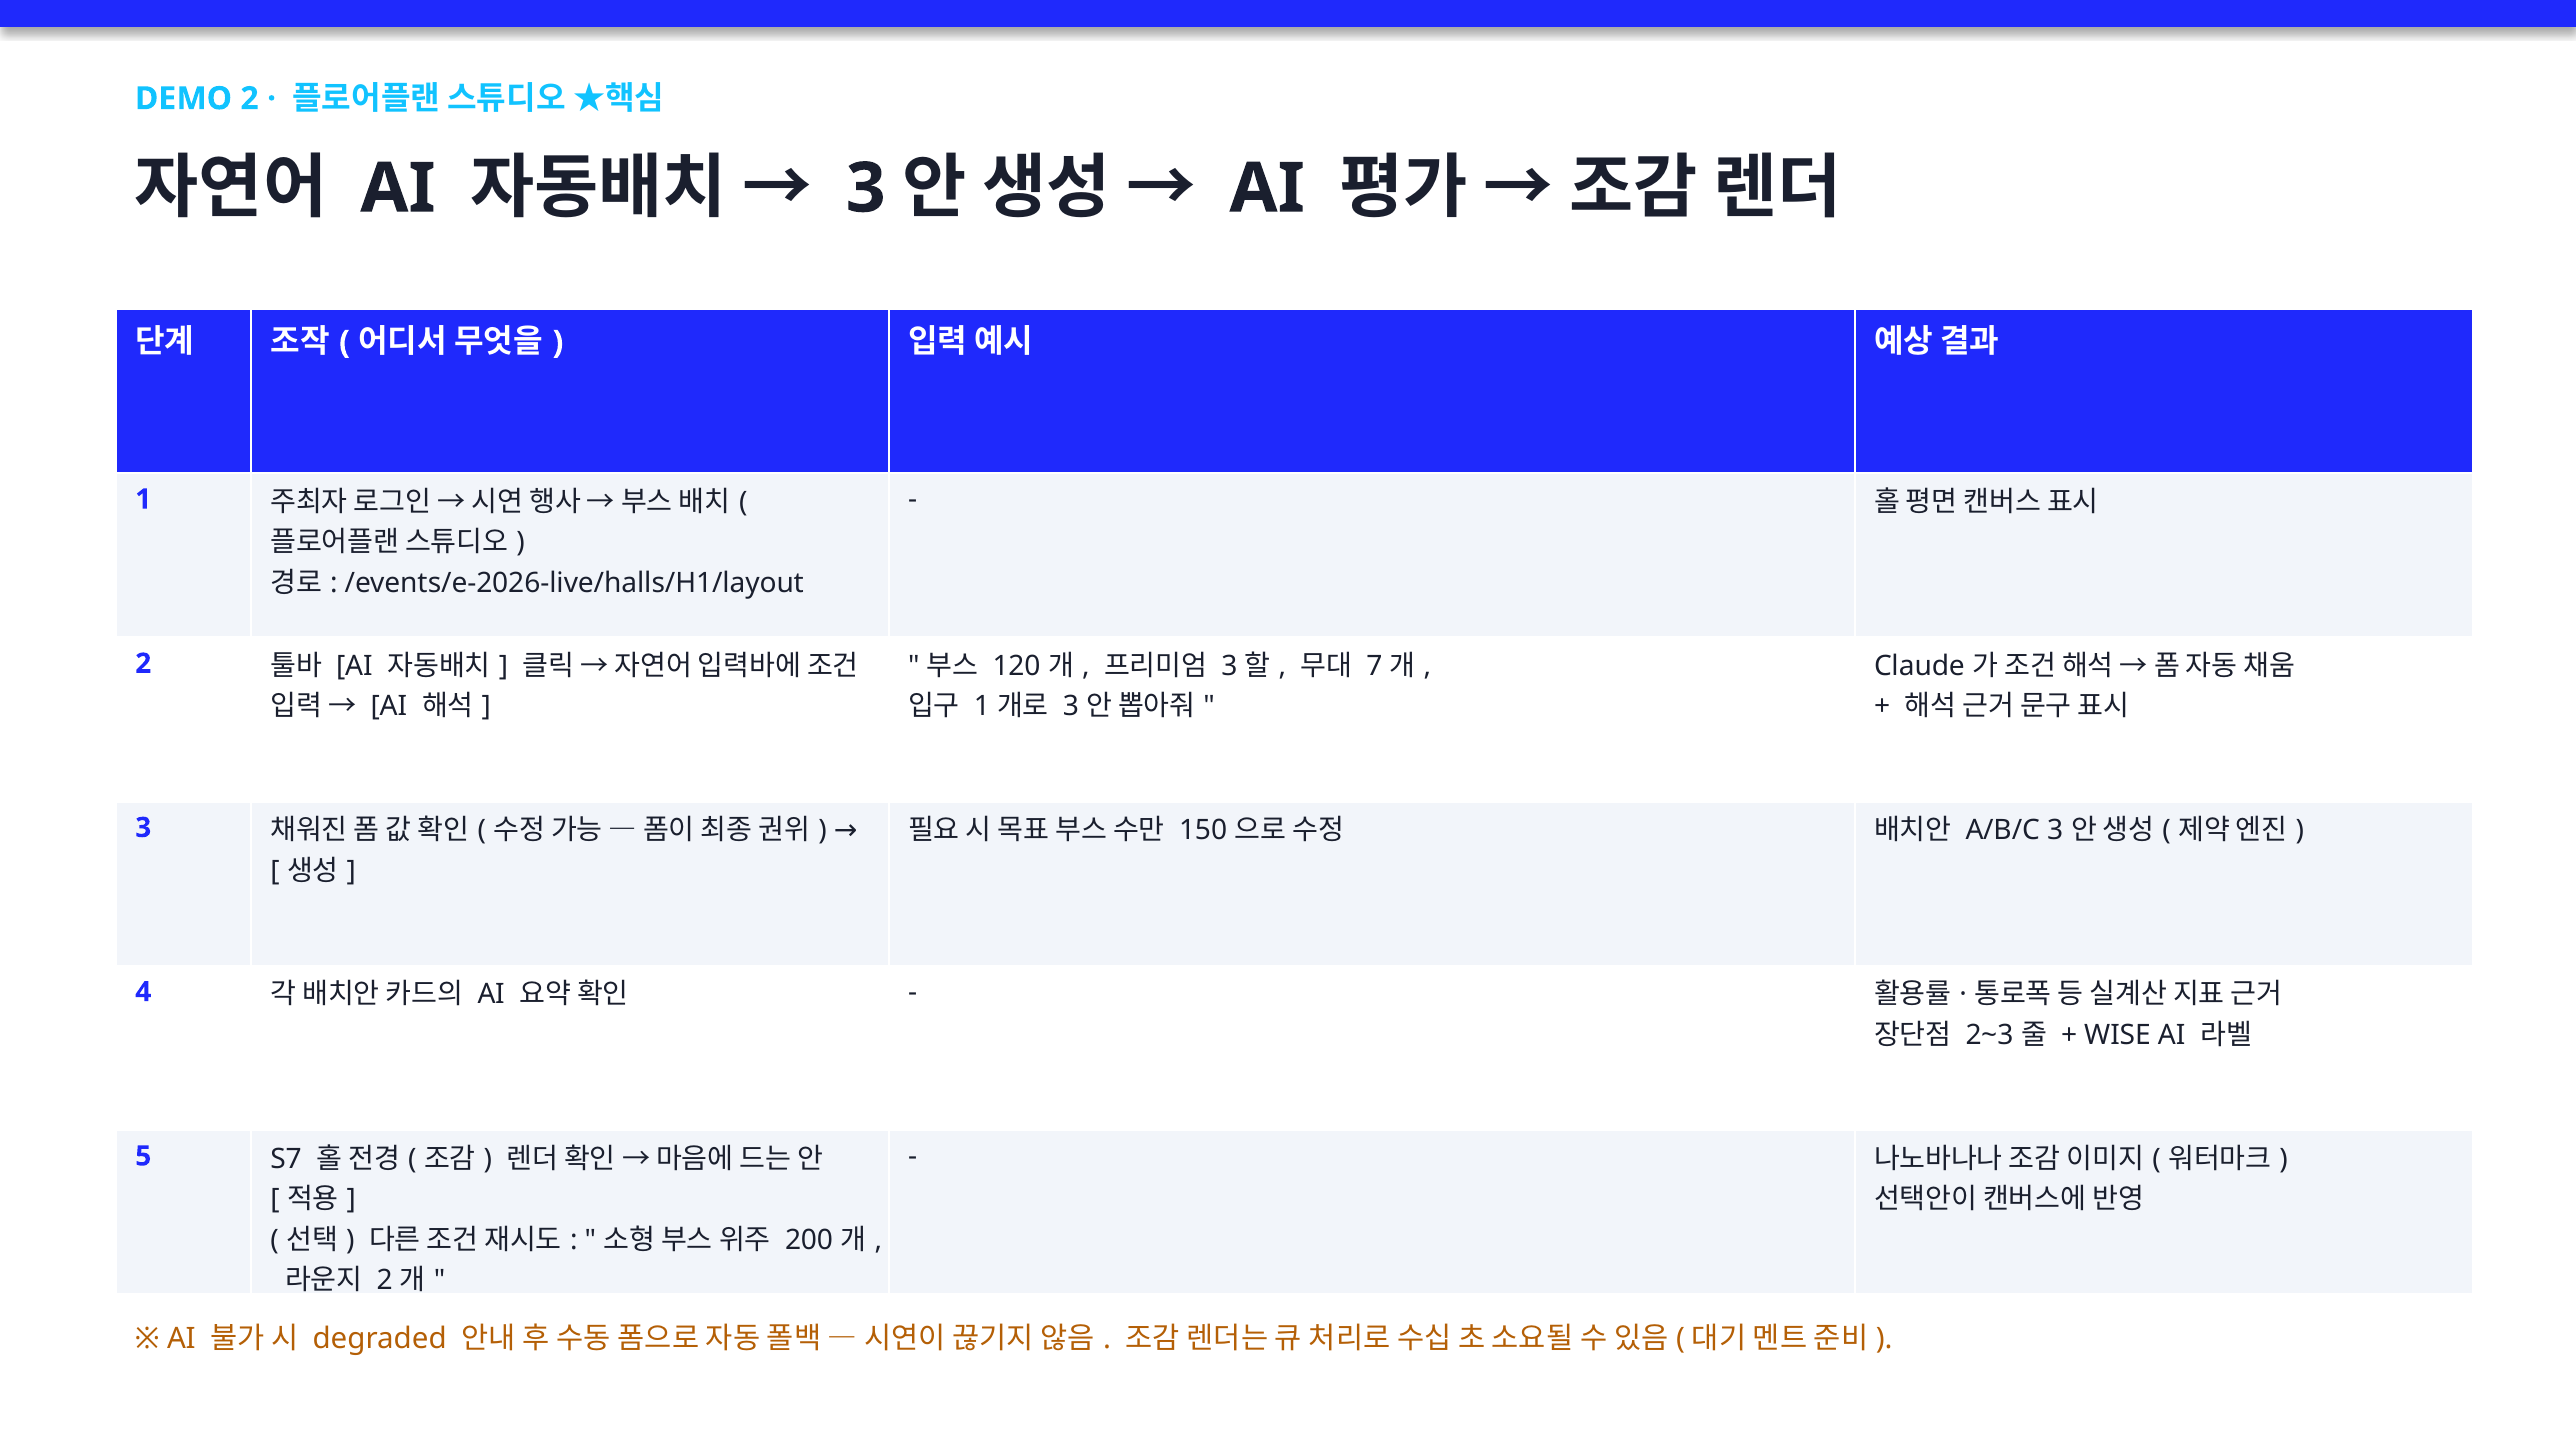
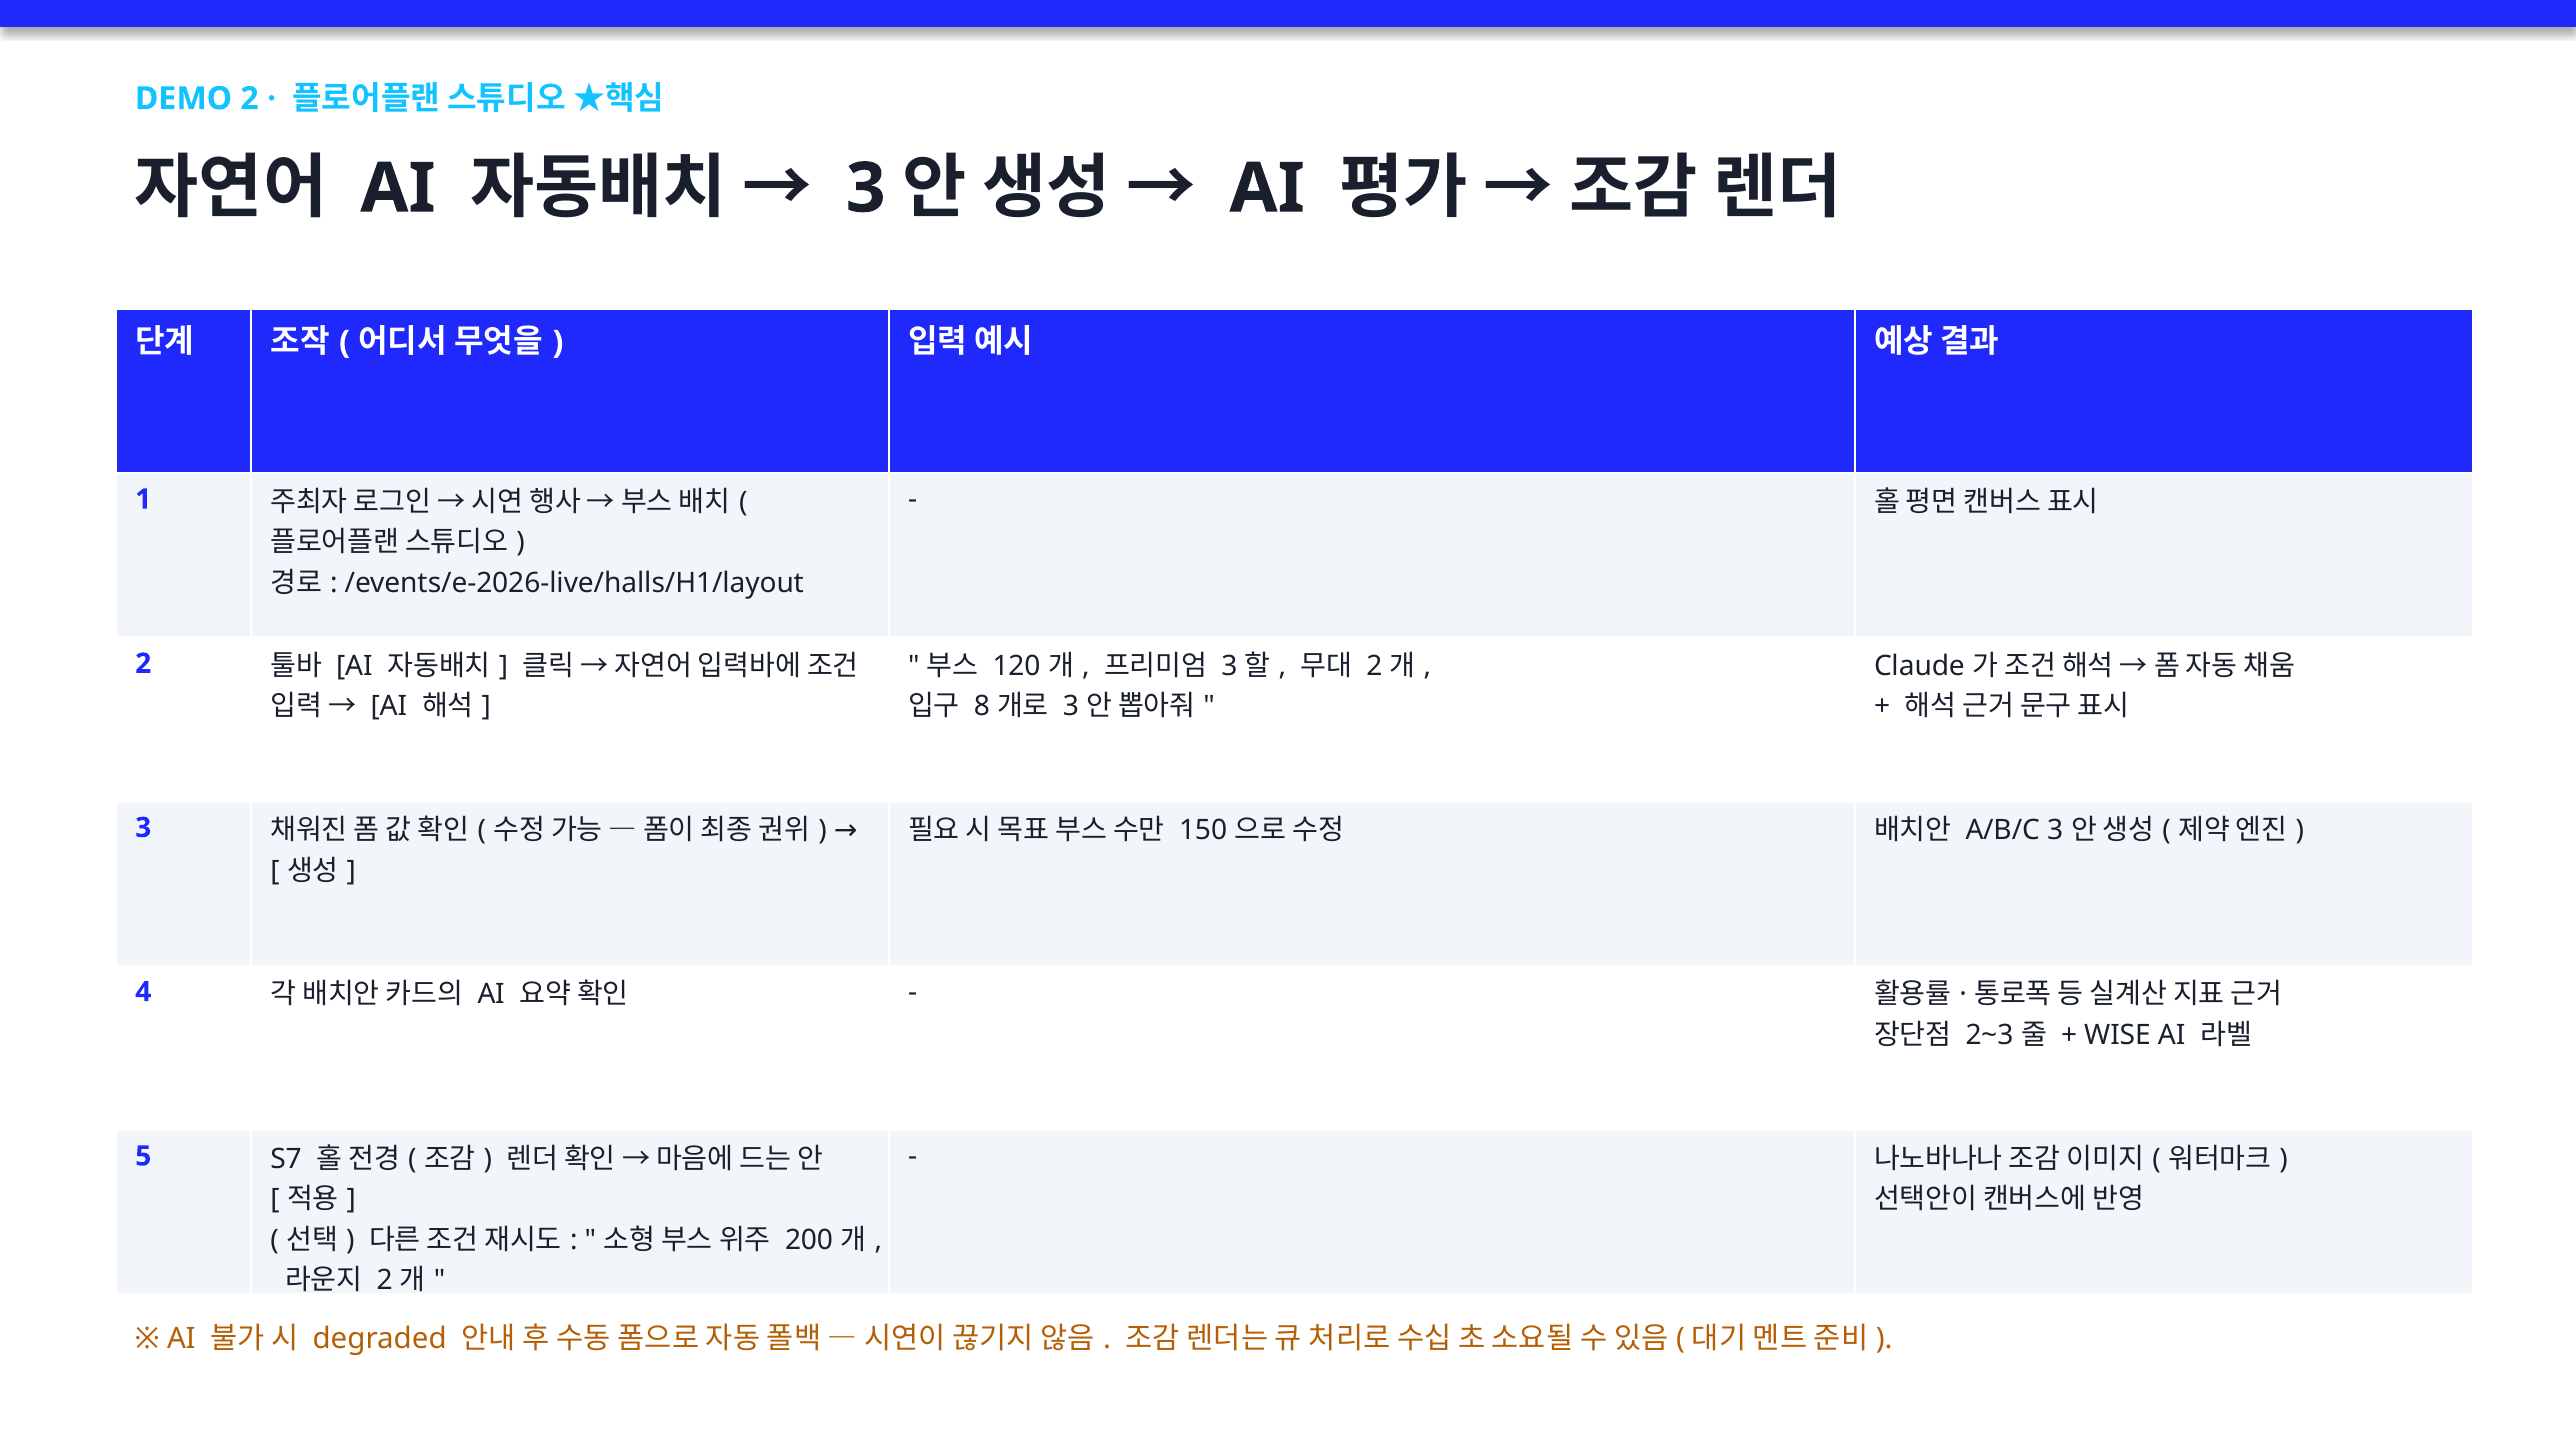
7: 7 -> 2 (1375, 666)
1: 1 -> 8 (982, 707)
